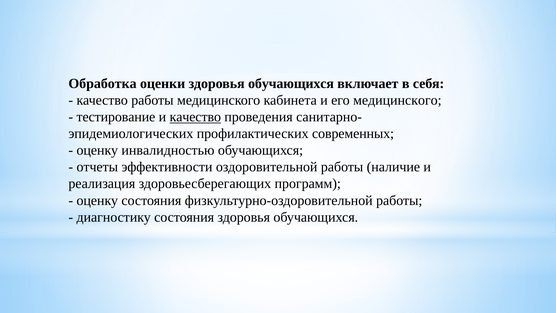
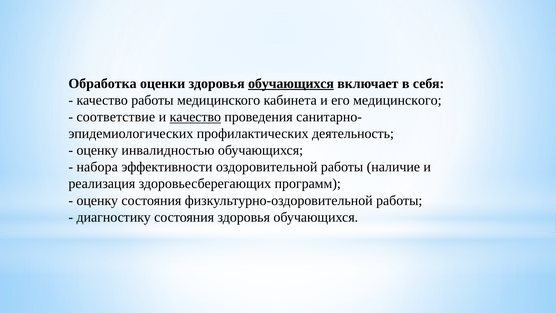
обучающихся underline: none -> present (291, 84)
тестирование: тестирование -> соответствие (116, 117)
современных: современных -> деятельность (353, 134)
отчеты: отчеты -> набора (97, 167)
